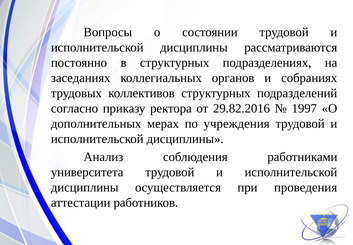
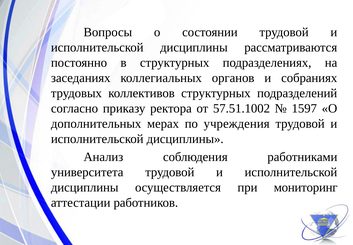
29.82.2016: 29.82.2016 -> 57.51.1002 (242, 108)
1997: 1997 -> 1597 (304, 108)
проведения: проведения -> мониторинг (306, 187)
